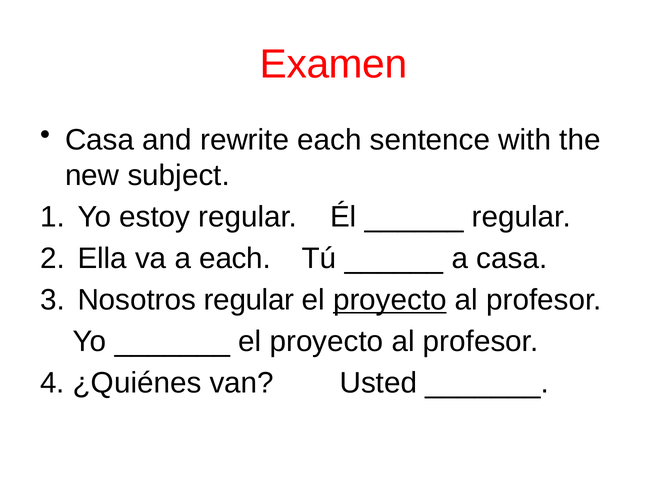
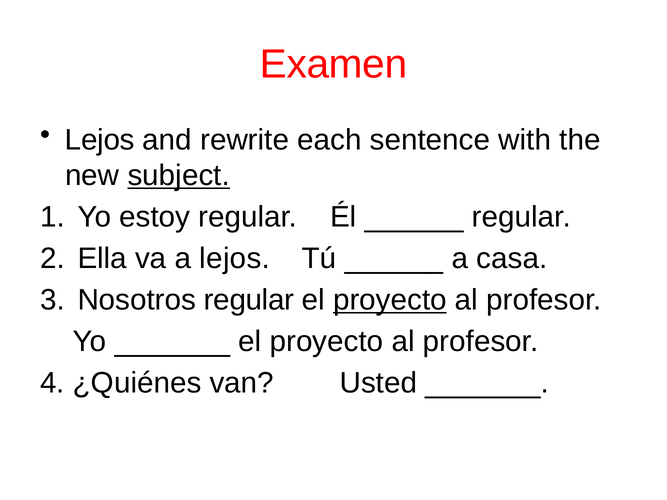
Casa: Casa -> Lejos (100, 140)
subject underline: none -> present (179, 176)
a each: each -> lejos (235, 259)
